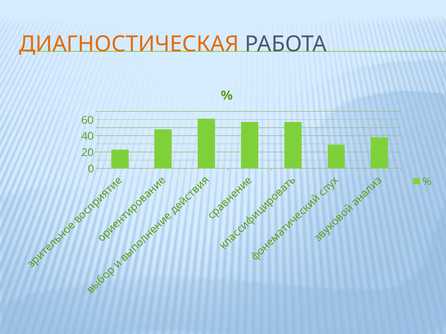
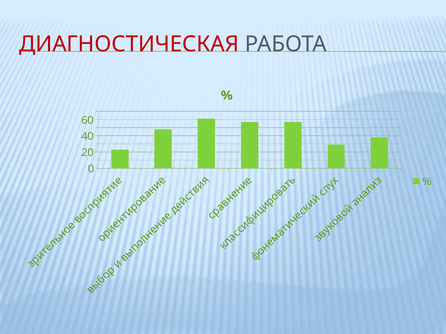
ДИАГНОСТИЧЕСКАЯ colour: orange -> red (129, 44)
